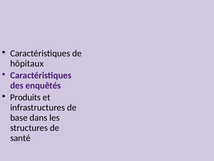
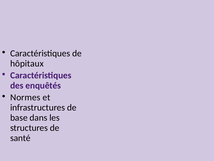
Produits: Produits -> Normes (25, 97)
